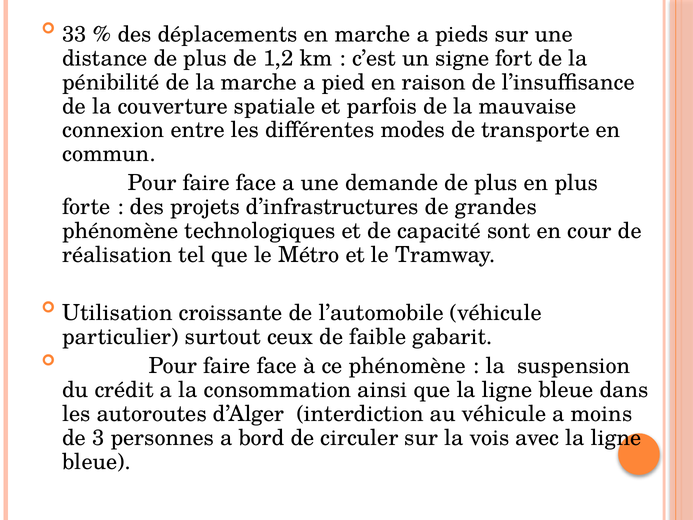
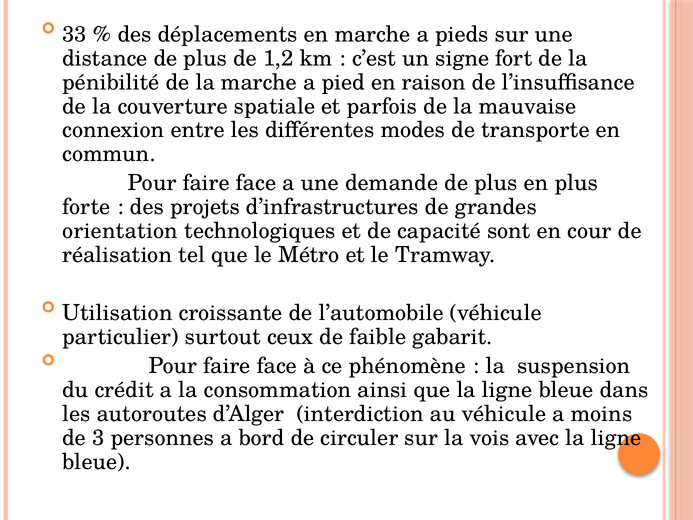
phénomène: phénomène -> orientation (120, 231)
